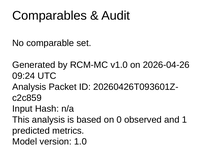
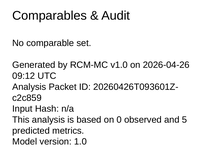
09:24: 09:24 -> 09:12 (24, 76)
1: 1 -> 5 (185, 120)
